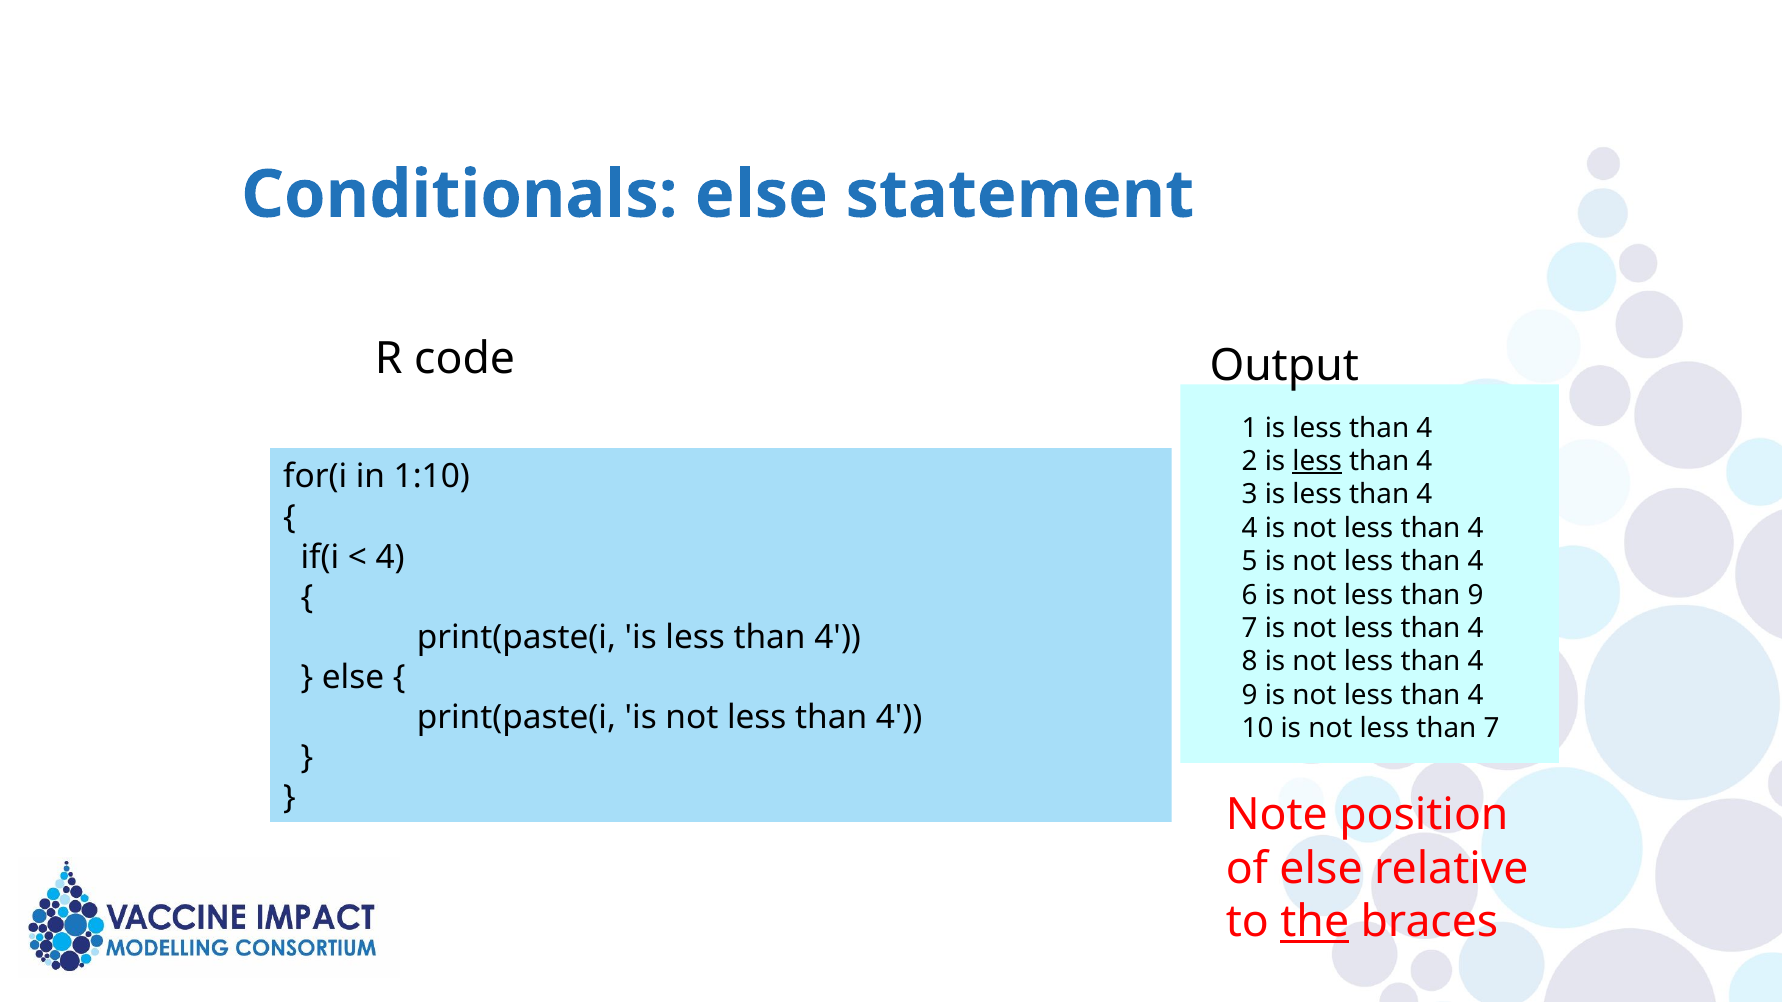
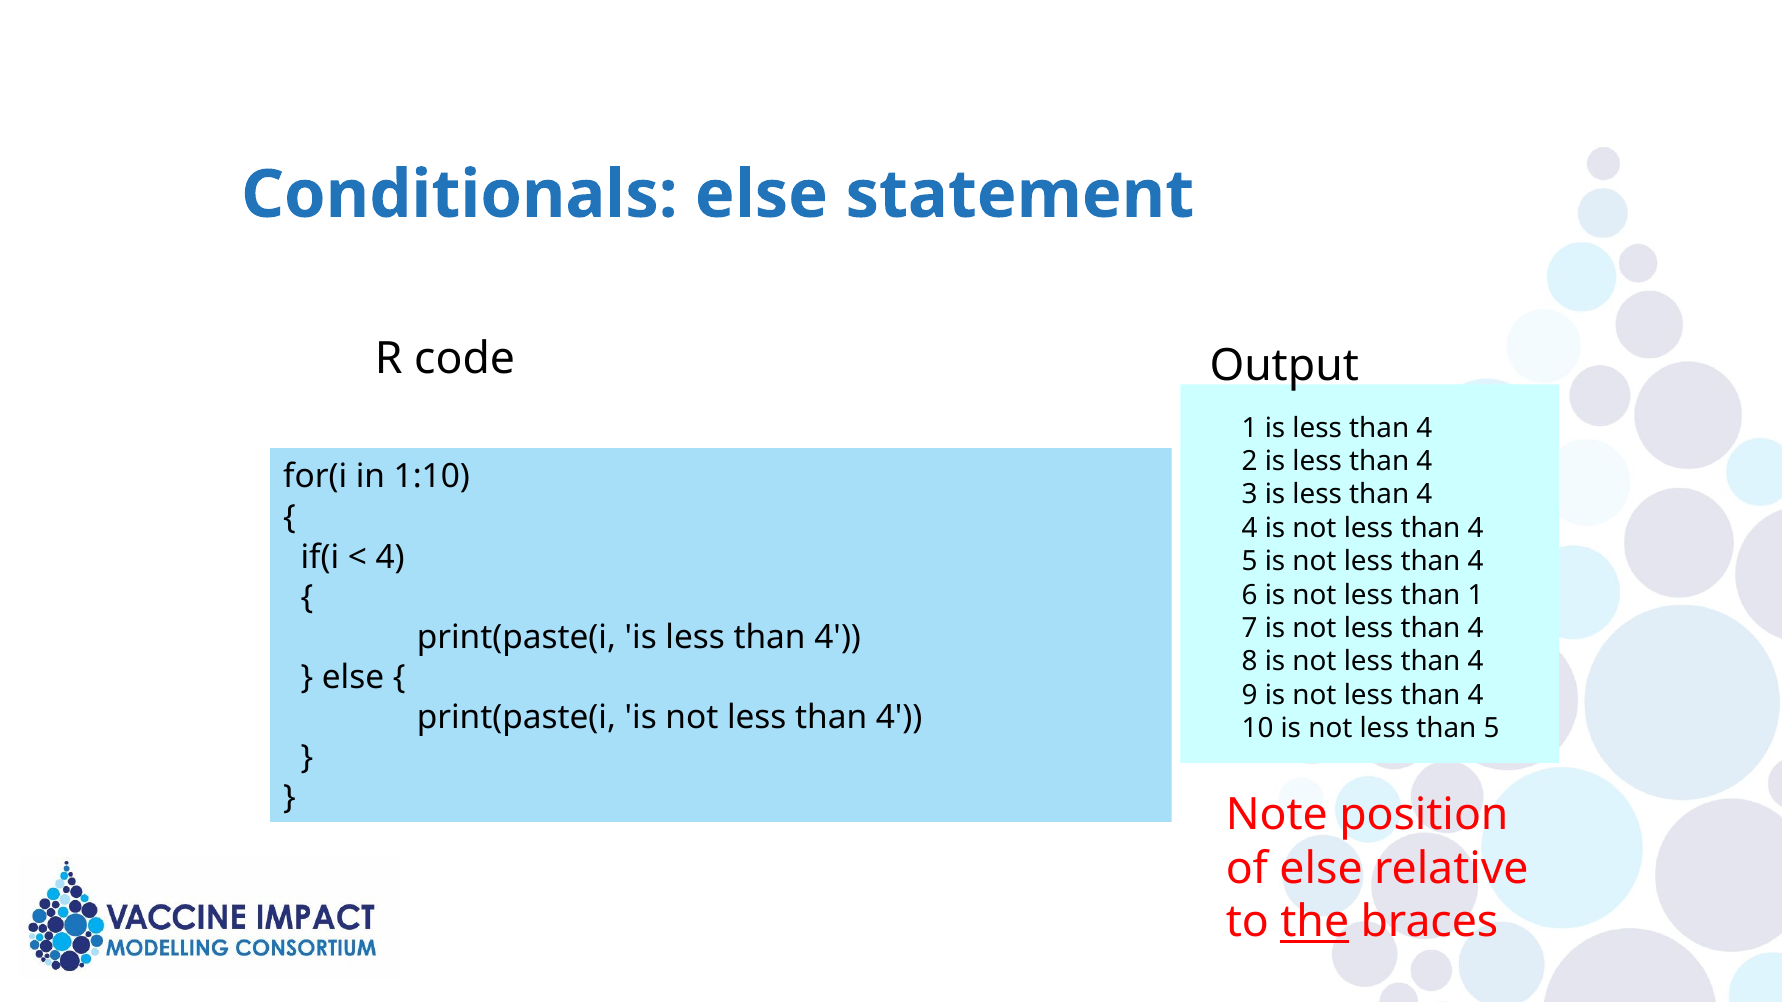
less underline: present -> none (1317, 462)
than 9: 9 -> 1 (1476, 595)
than 7: 7 -> 5 (1491, 729)
